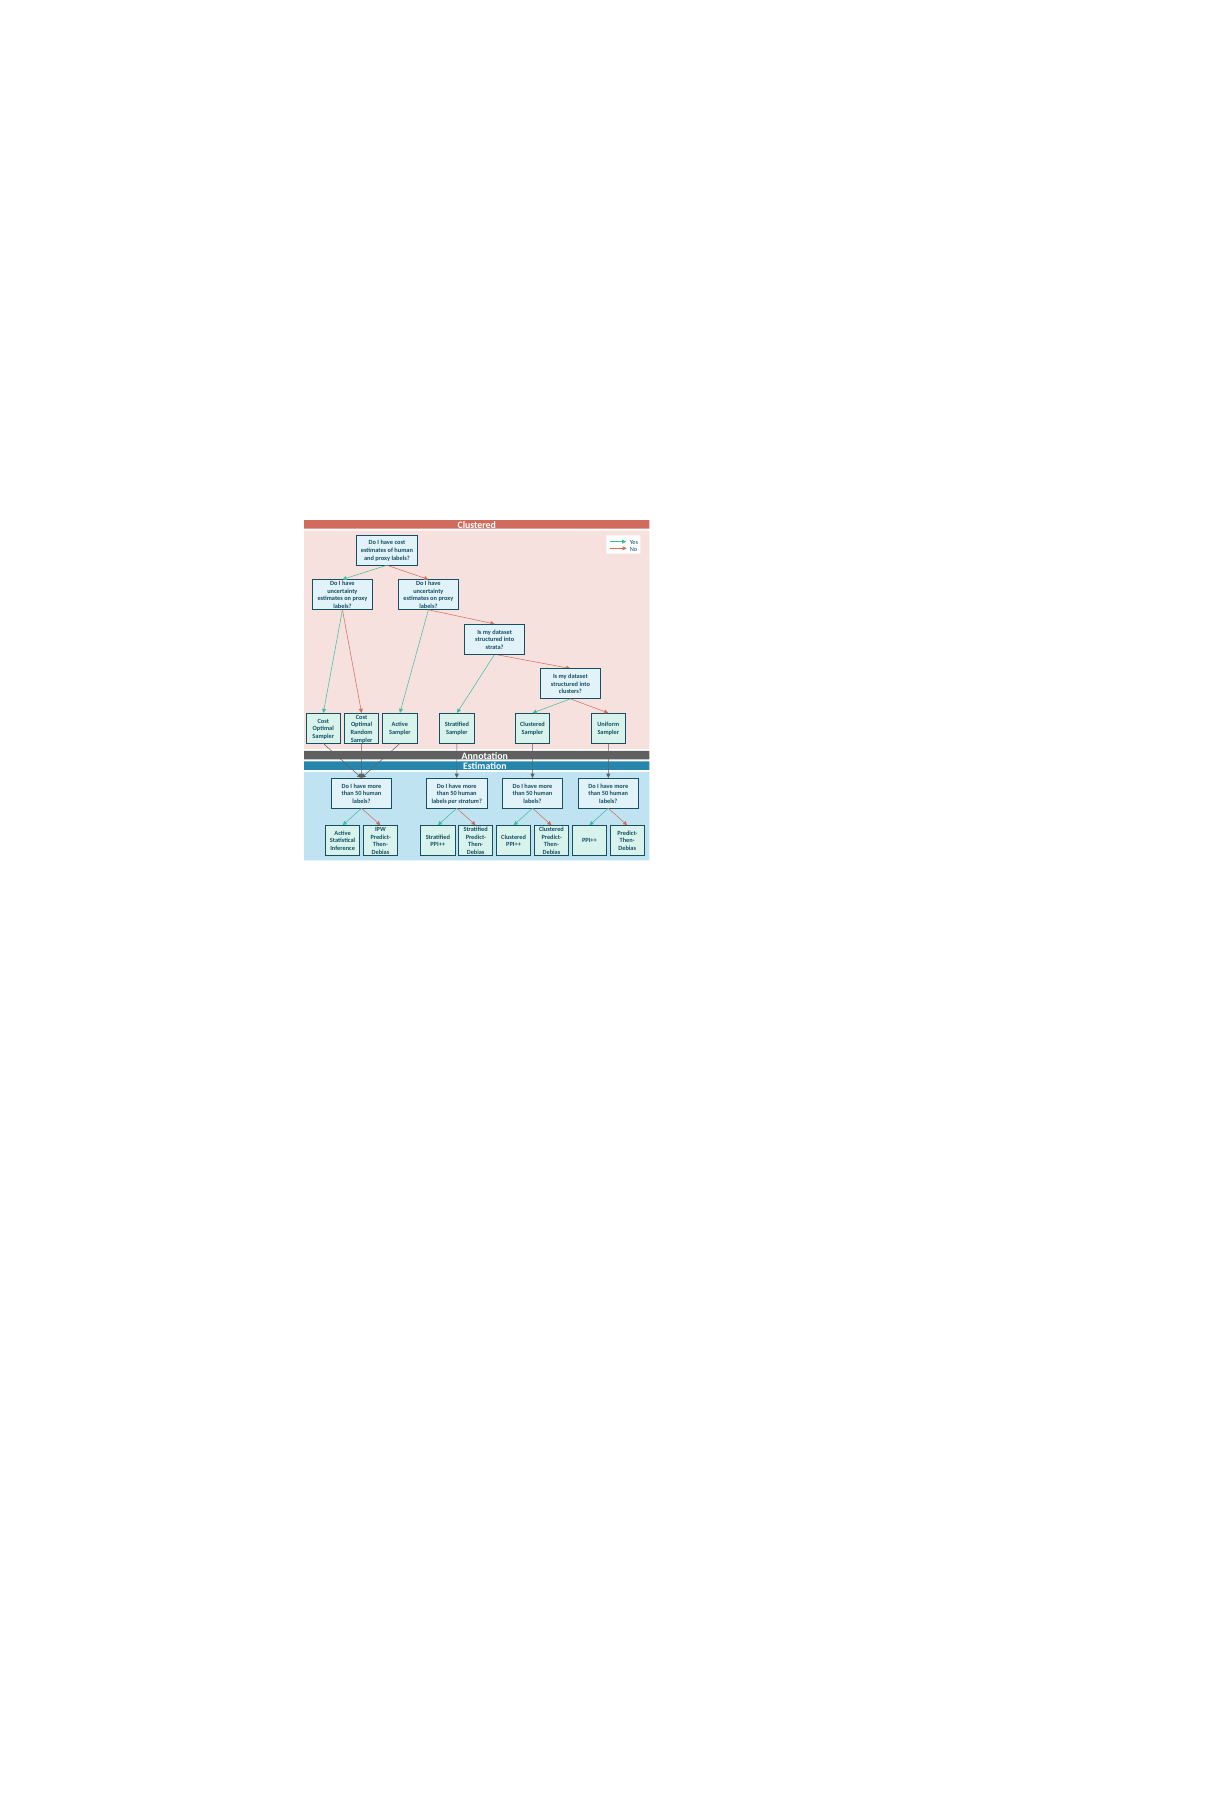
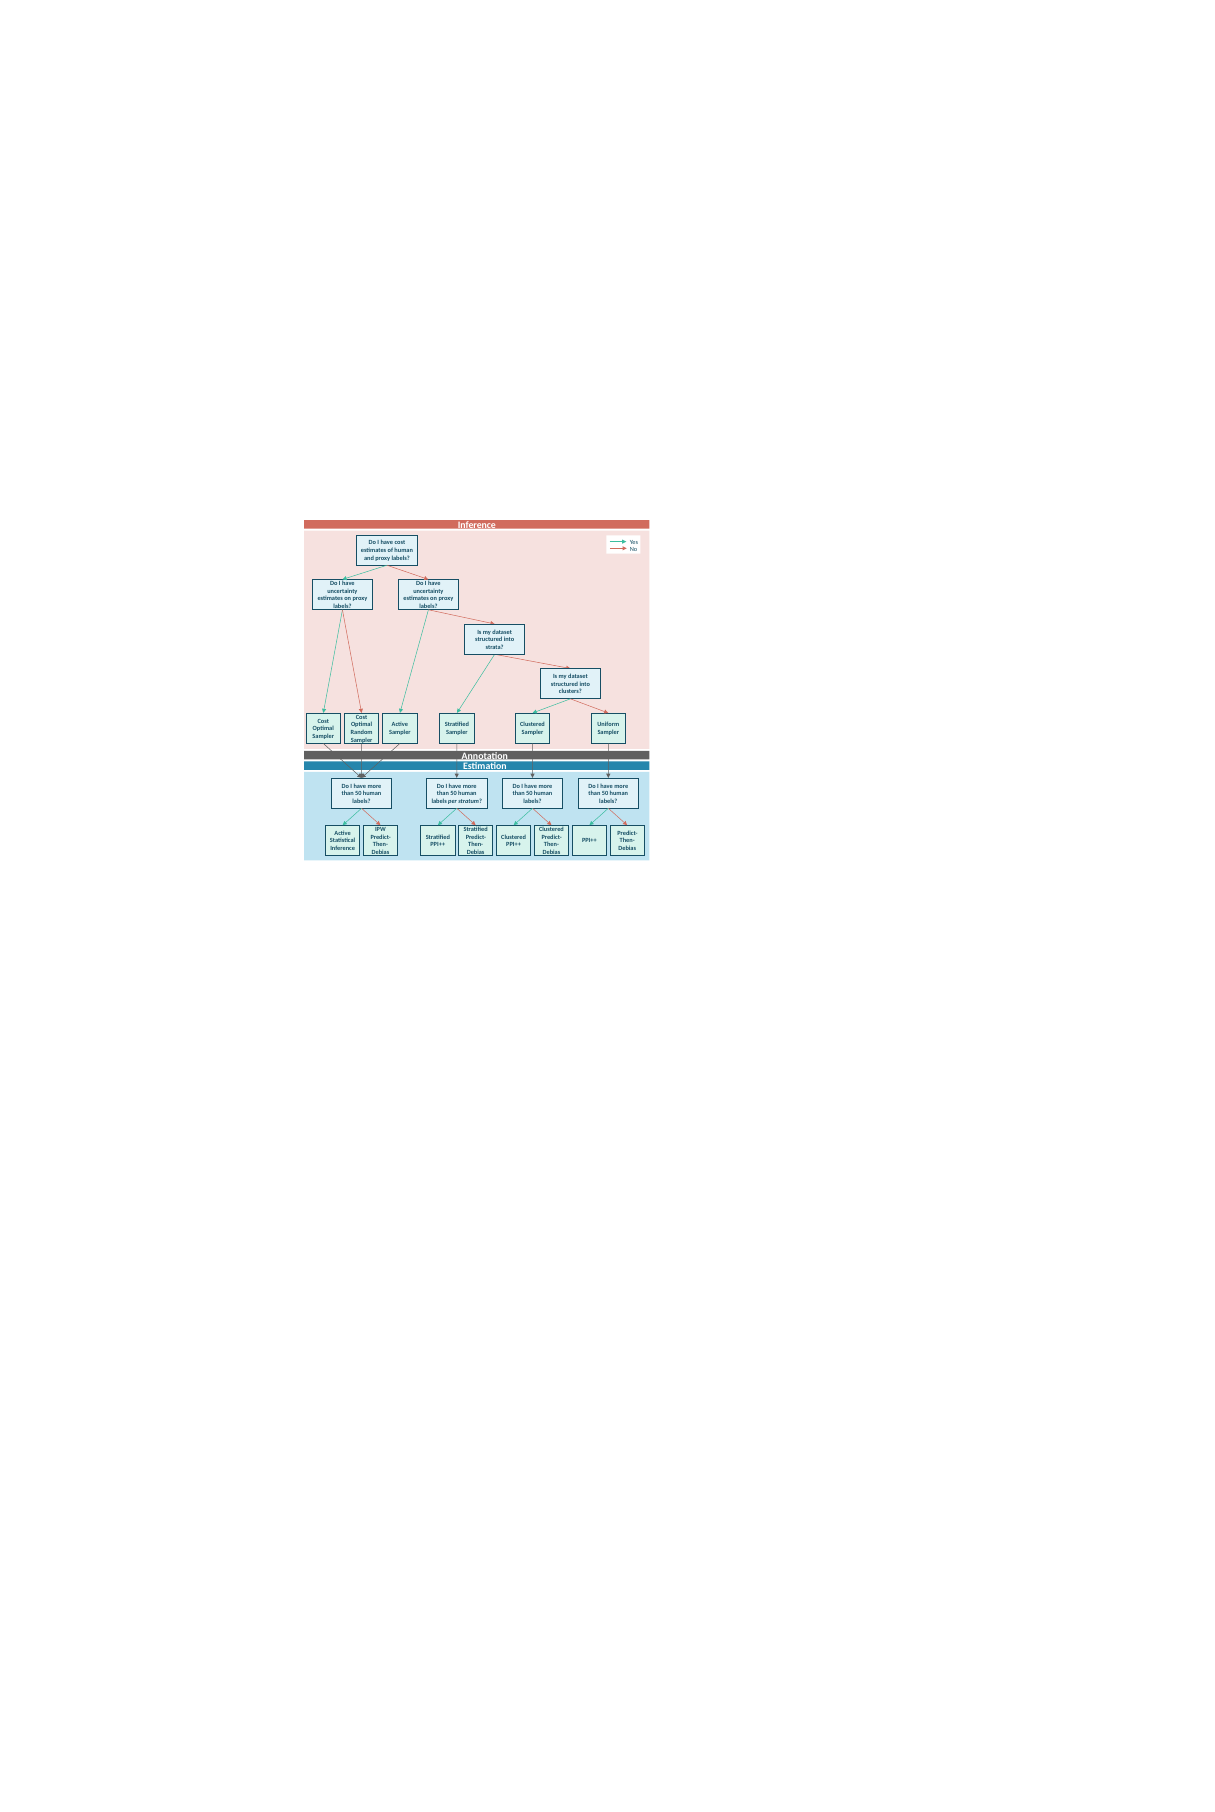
Clustered: Clustered -> Inference (477, 525)
